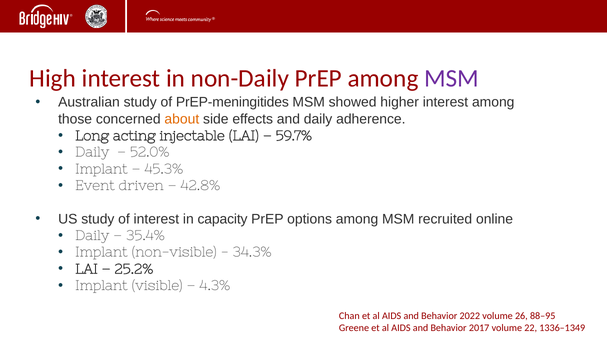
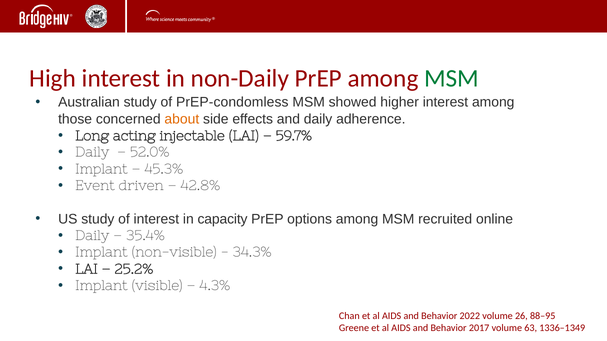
MSM colour: purple -> green (452, 79)
PrEP-meningitides: PrEP-meningitides -> PrEP-condomless (232, 103)
22: 22 -> 63 (531, 329)
